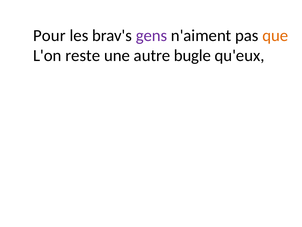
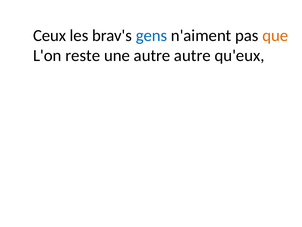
Pour: Pour -> Ceux (50, 35)
gens colour: purple -> blue (152, 35)
autre bugle: bugle -> autre (192, 56)
